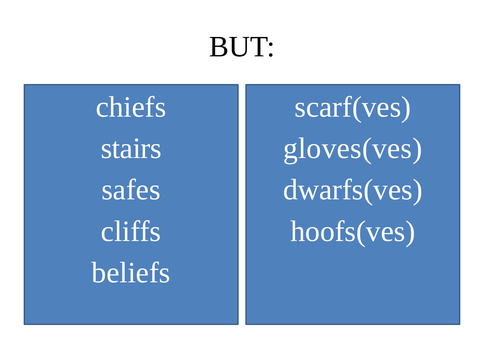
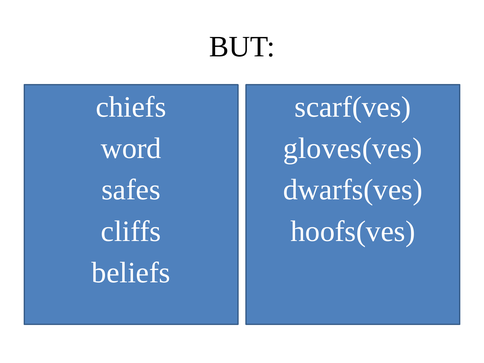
stairs: stairs -> word (131, 148)
